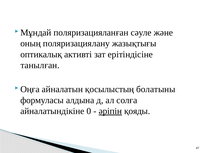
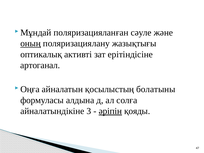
оның underline: none -> present (31, 43)
танылған: танылған -> артоганал (40, 65)
0: 0 -> 3 (89, 111)
